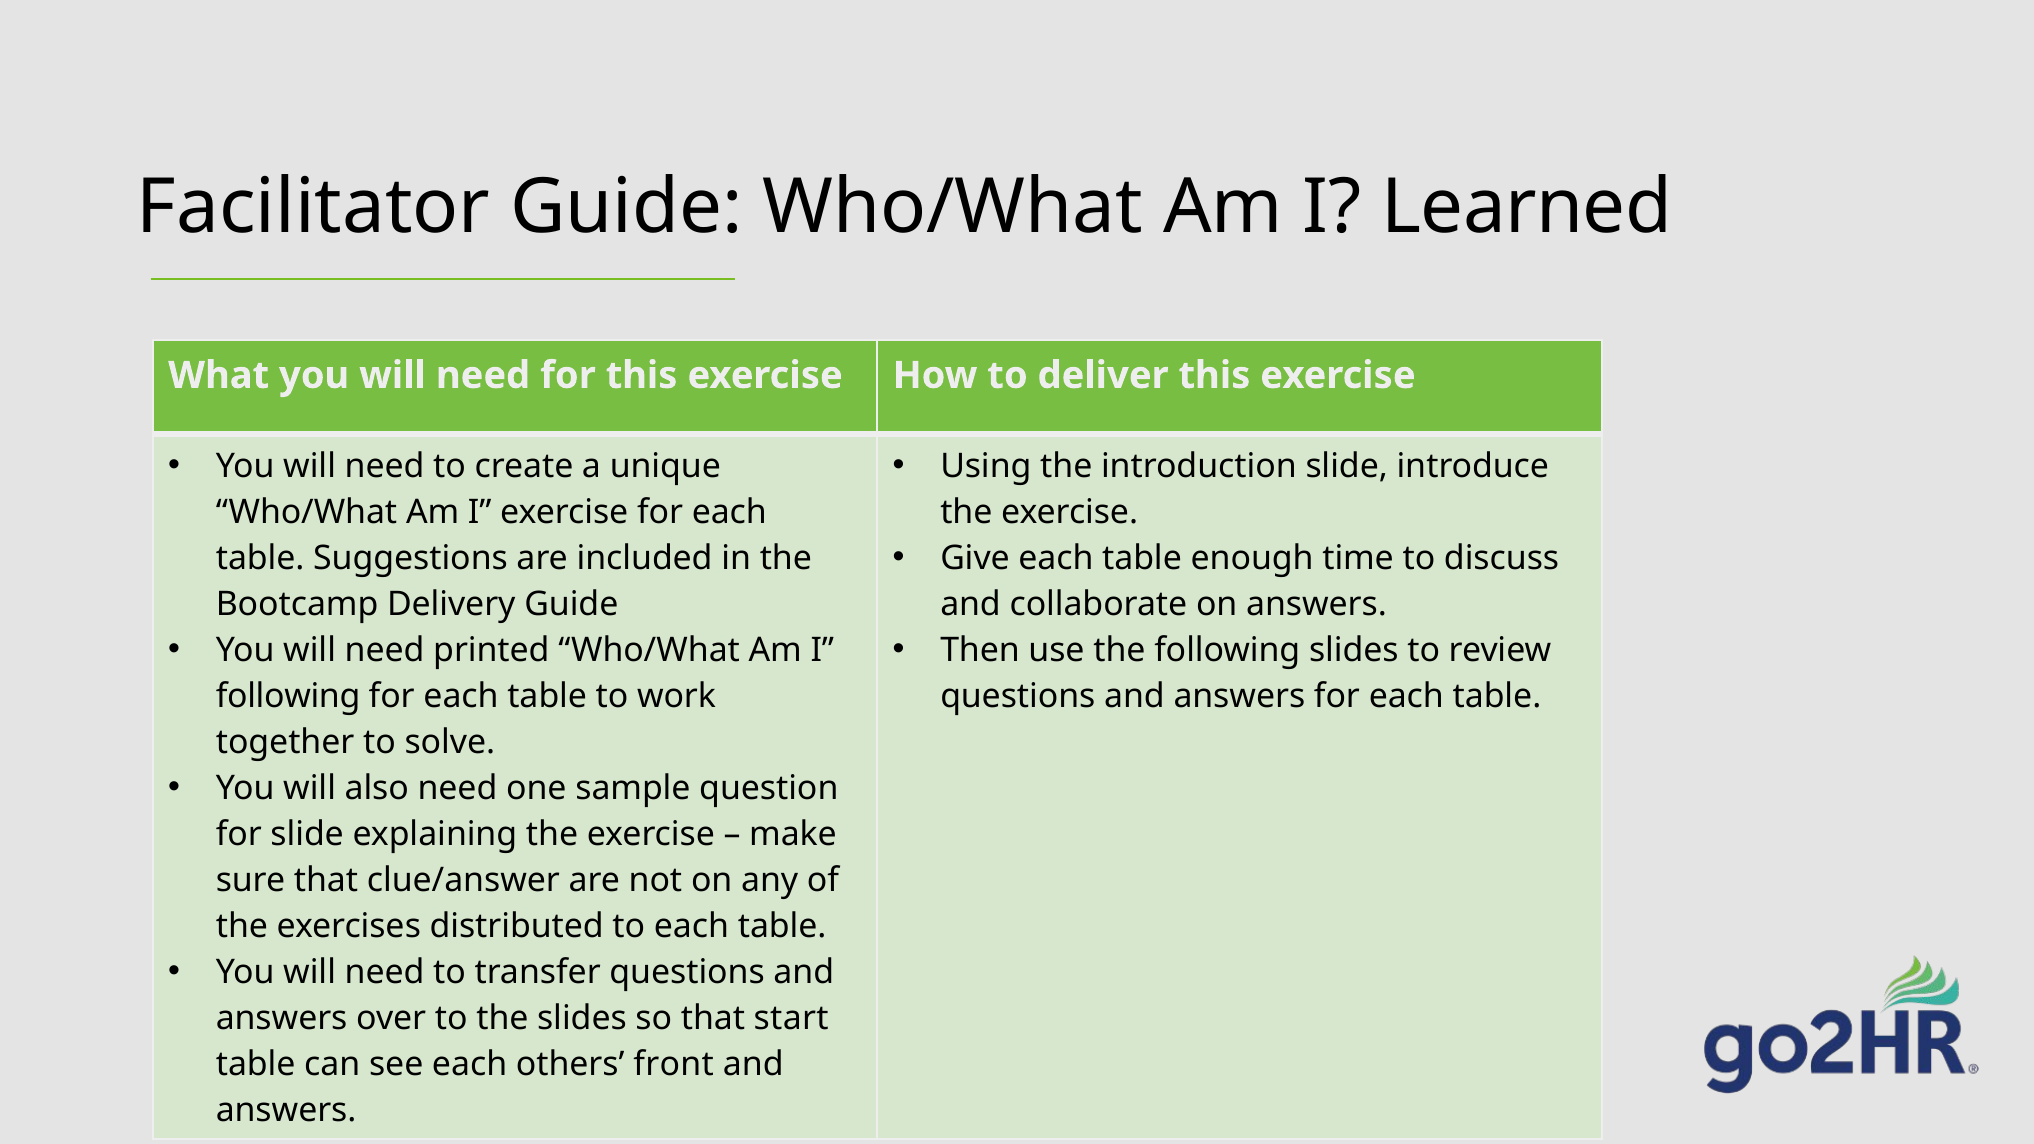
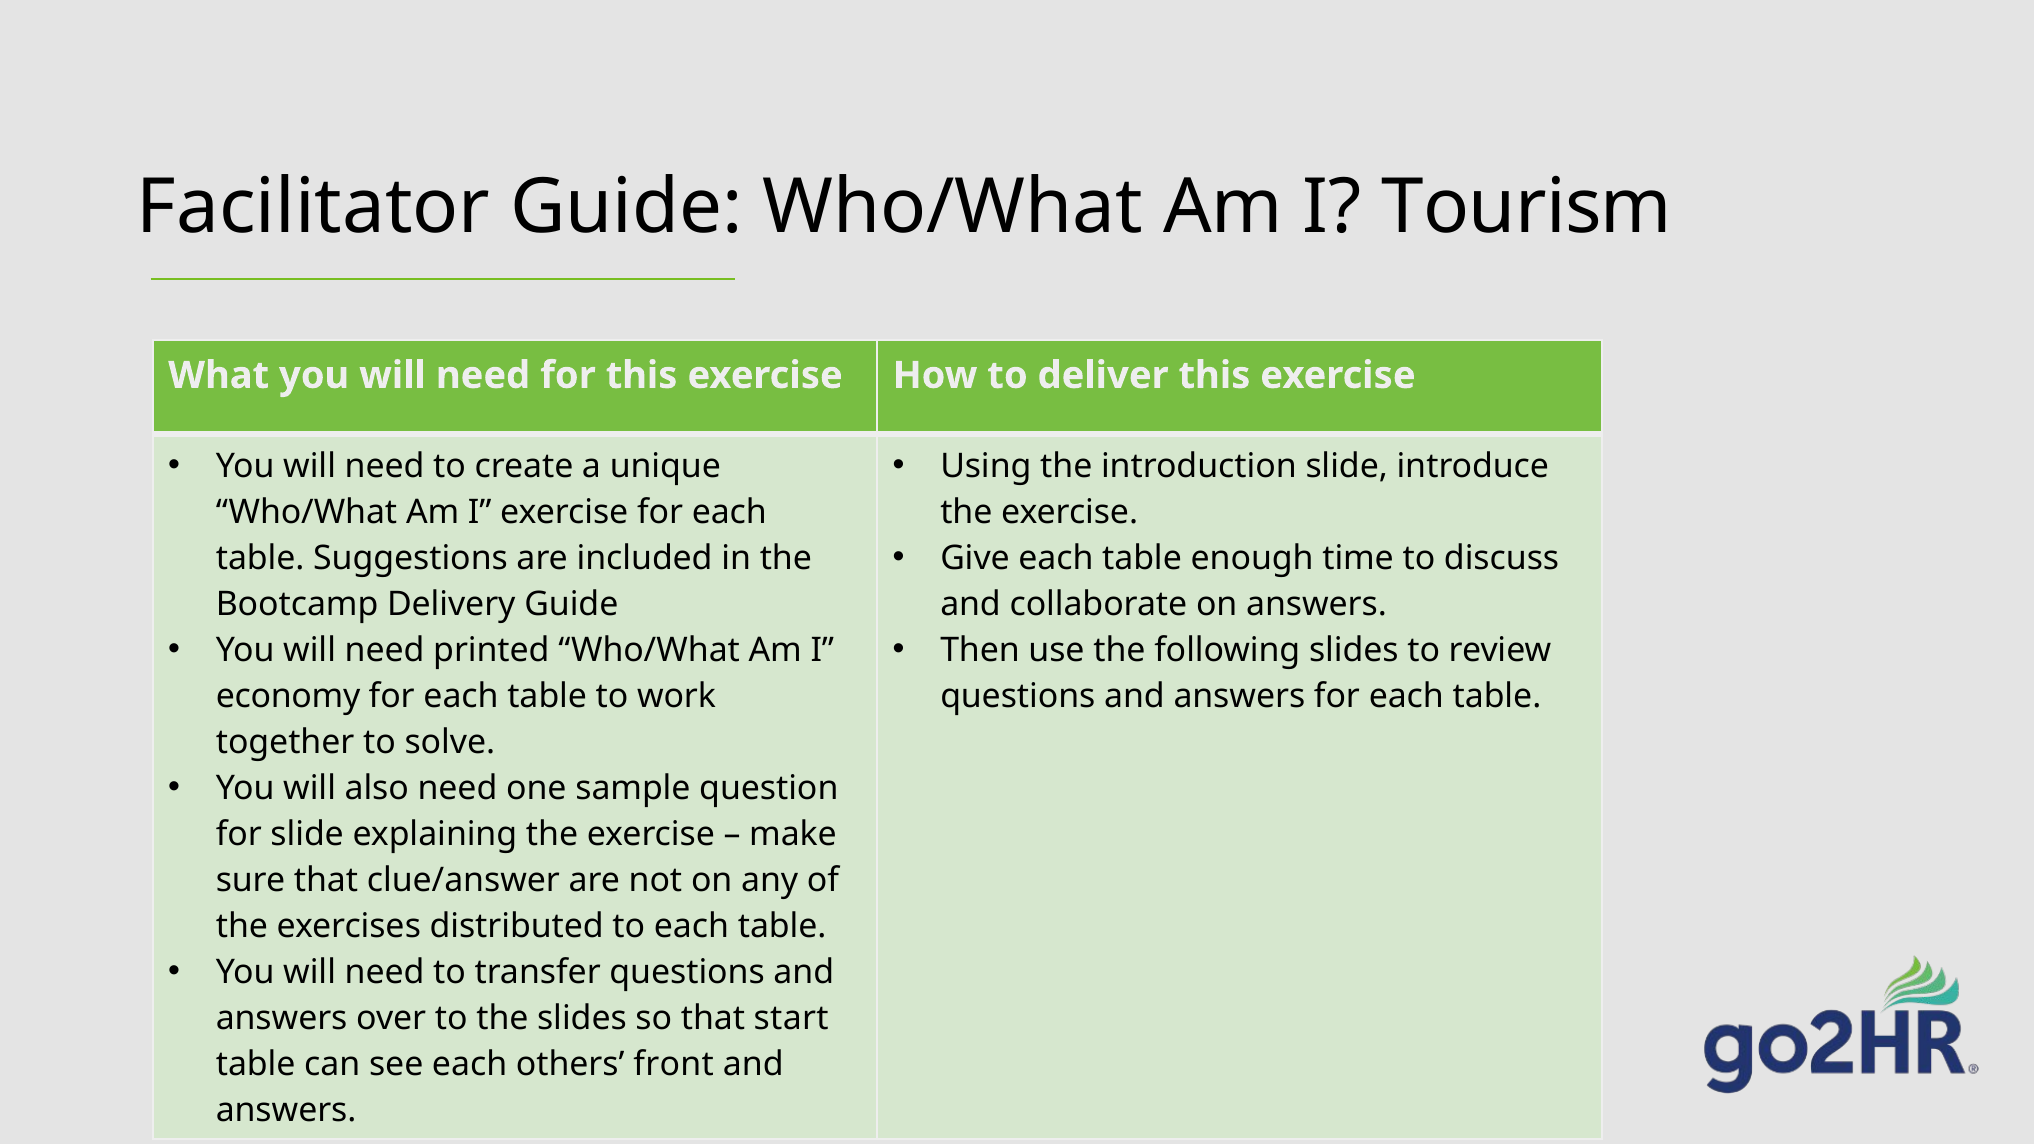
Learned: Learned -> Tourism (1527, 207)
following: following -> economy (288, 696)
